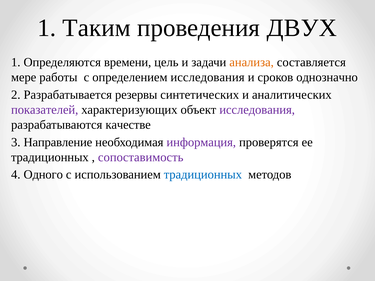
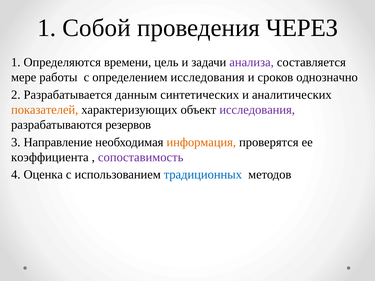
Таким: Таким -> Собой (97, 28)
ДВУХ: ДВУХ -> ЧЕРЕЗ (302, 28)
анализа colour: orange -> purple (252, 62)
резервы: резервы -> данным (136, 95)
показателей colour: purple -> orange (45, 110)
качестве: качестве -> резервов (128, 125)
информация colour: purple -> orange (201, 142)
традиционных: традиционных -> коэффициента (50, 157)
Одного: Одного -> Оценка (43, 175)
